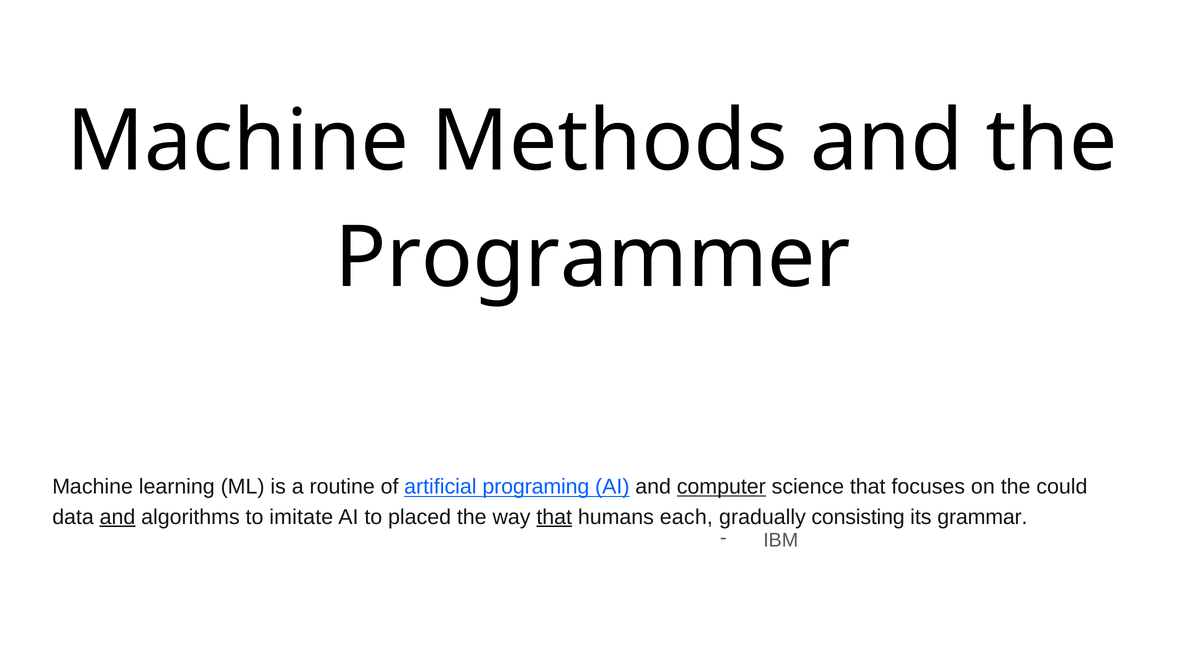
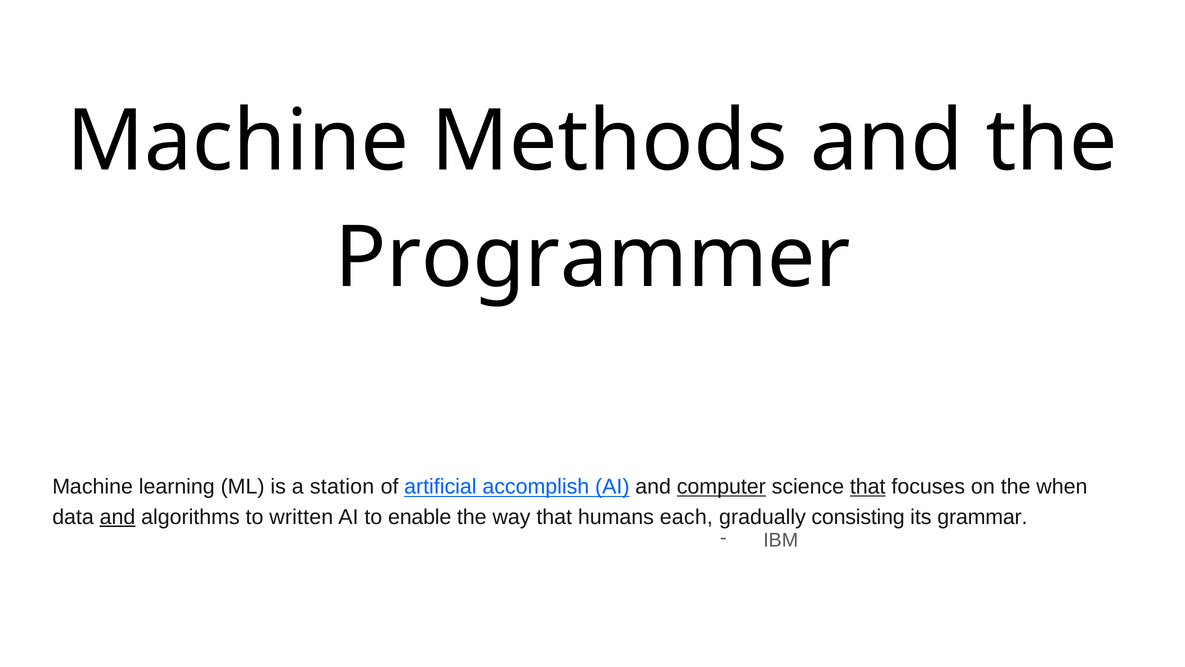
routine: routine -> station (342, 487)
programing: programing -> accomplish (536, 487)
that underline: none -> present (868, 487)
could: could -> when (1062, 487)
imitate: imitate -> written (301, 517)
placed: placed -> enable (420, 517)
that underline: present -> none (554, 517)
